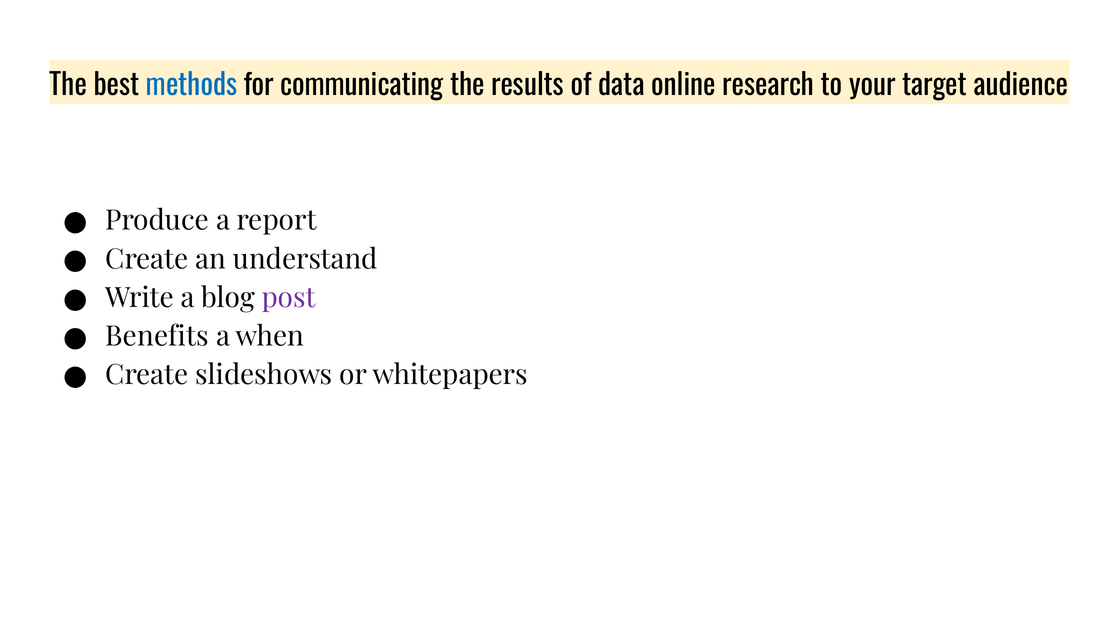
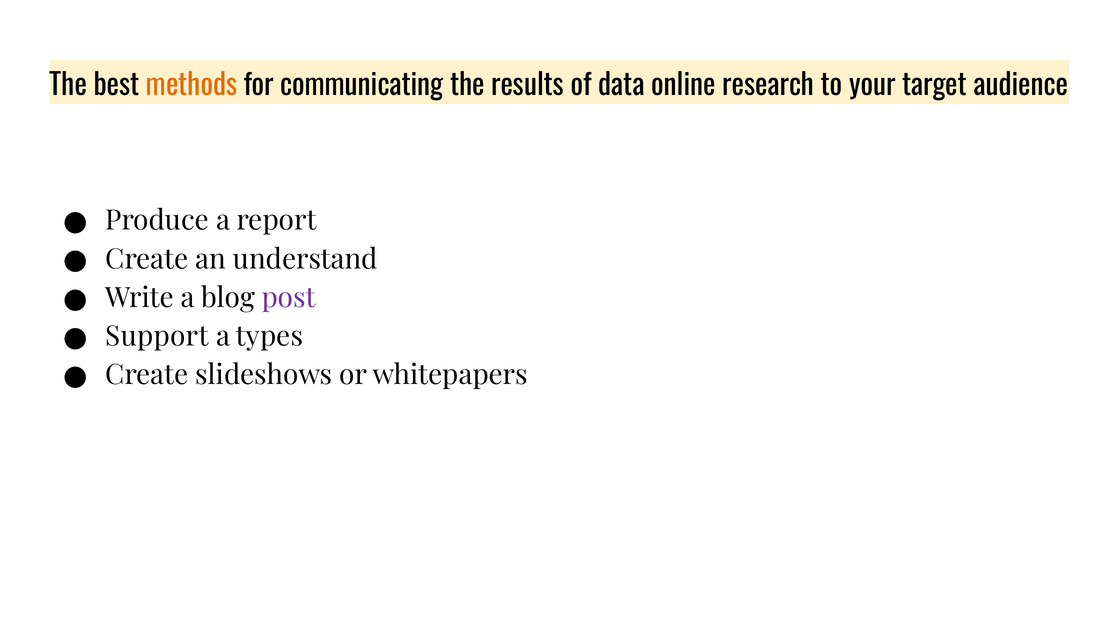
methods colour: blue -> orange (192, 85)
Benefits: Benefits -> Support (157, 336)
when: when -> types (269, 336)
